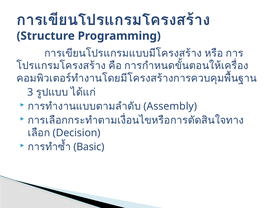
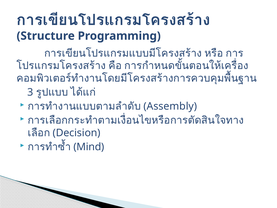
Basic: Basic -> Mind (89, 147)
